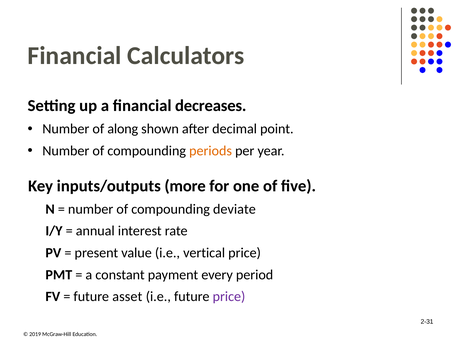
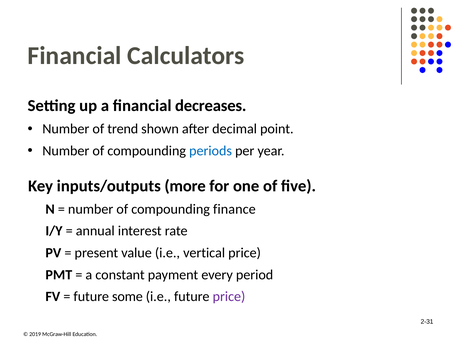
along: along -> trend (123, 129)
periods colour: orange -> blue (211, 151)
deviate: deviate -> finance (234, 209)
asset: asset -> some (127, 296)
